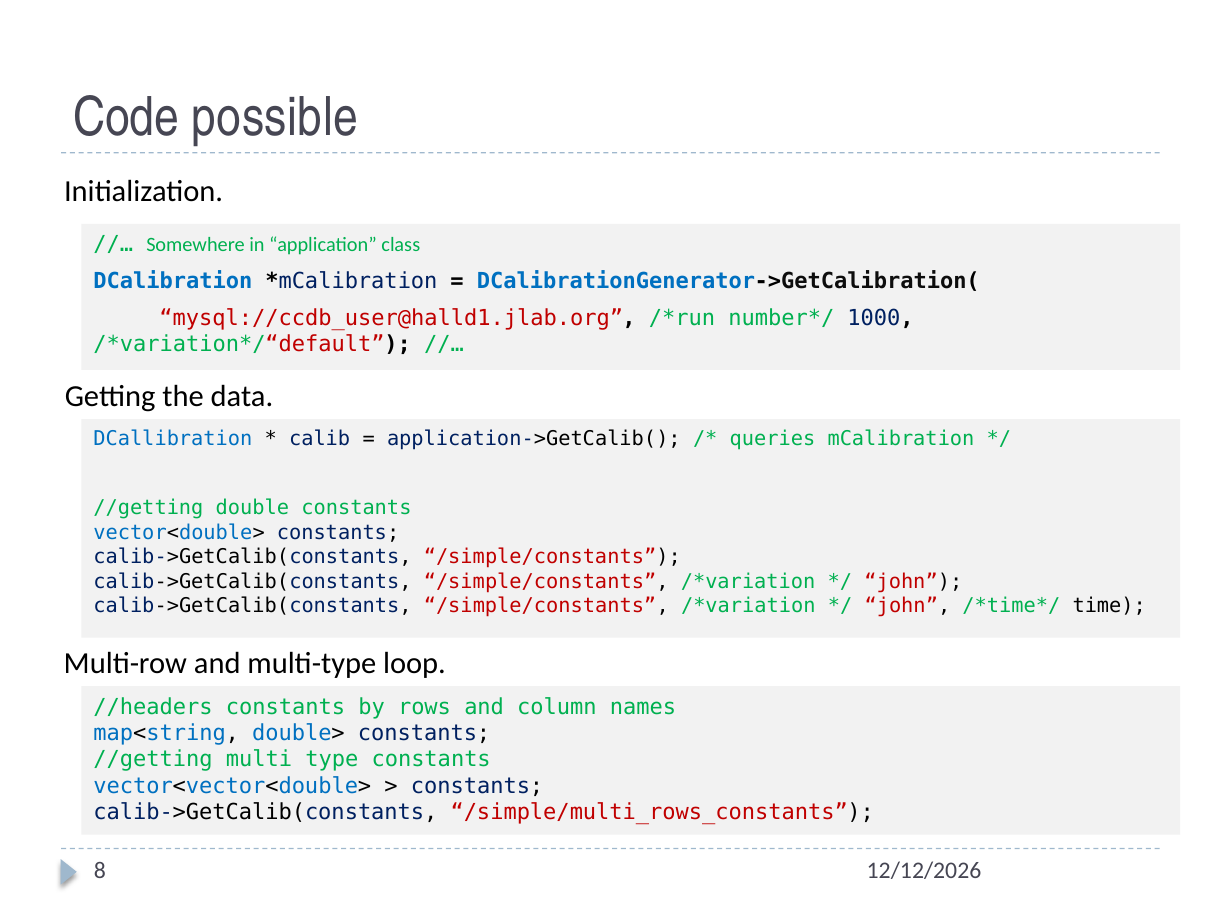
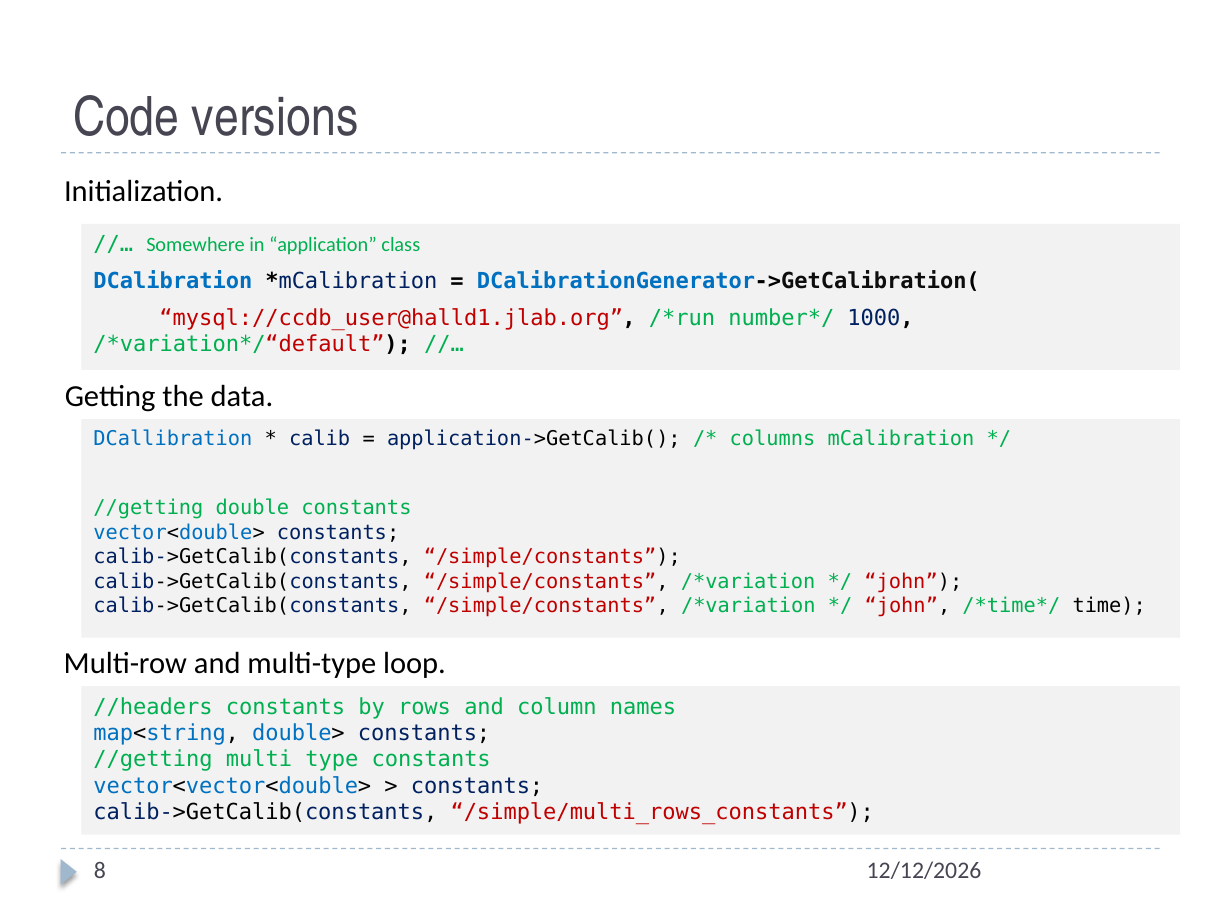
possible: possible -> versions (275, 118)
queries: queries -> columns (772, 439)
